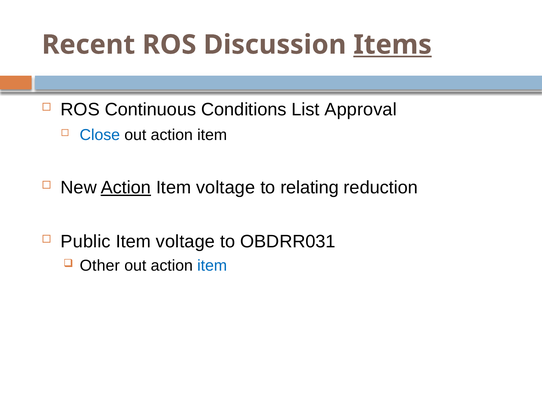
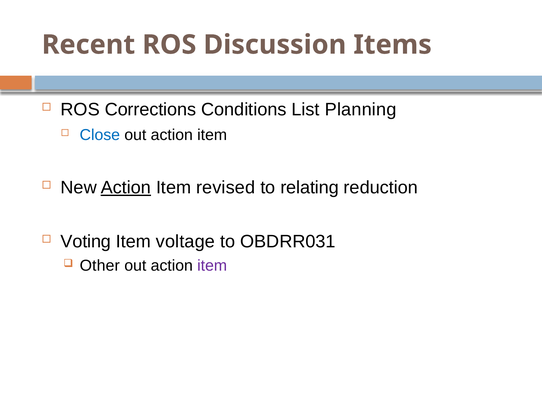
Items underline: present -> none (393, 45)
Continuous: Continuous -> Corrections (150, 110)
Approval: Approval -> Planning (361, 110)
voltage: voltage -> revised (226, 188)
Public: Public -> Voting (86, 242)
item colour: blue -> purple (212, 266)
